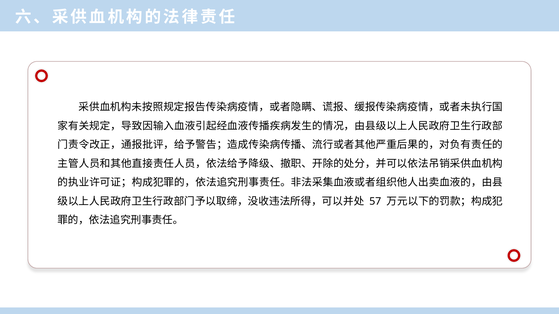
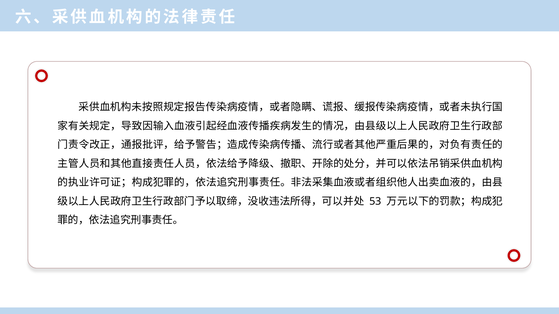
57: 57 -> 53 (375, 202)
